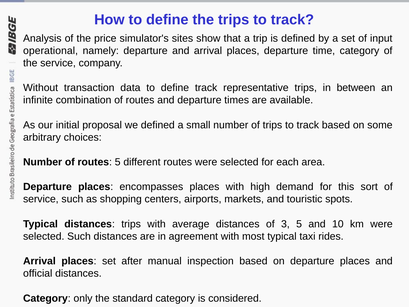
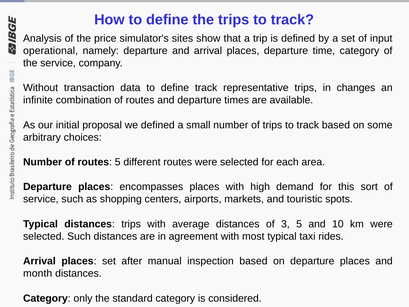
between: between -> changes (356, 88)
official: official -> month (38, 273)
